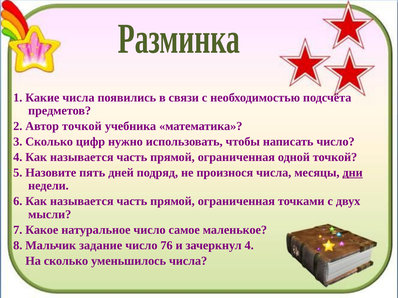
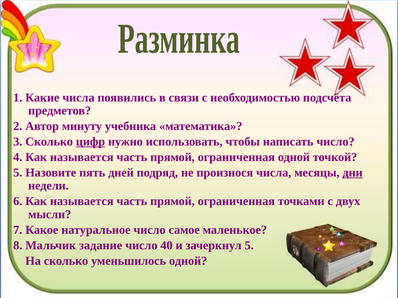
Автор точкой: точкой -> минуту (82, 126)
цифр underline: none -> present (90, 142)
76: 76 -> 40 (167, 246)
зачеркнул 4: 4 -> 5 (249, 246)
уменьшилось числа: числа -> одной (188, 261)
